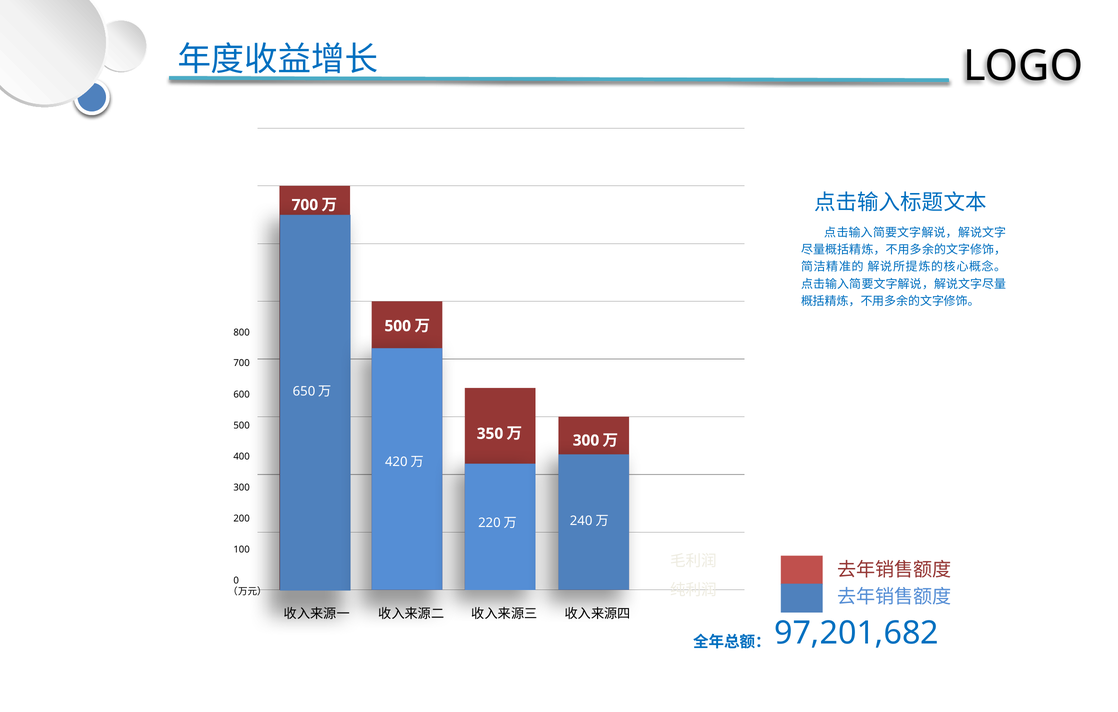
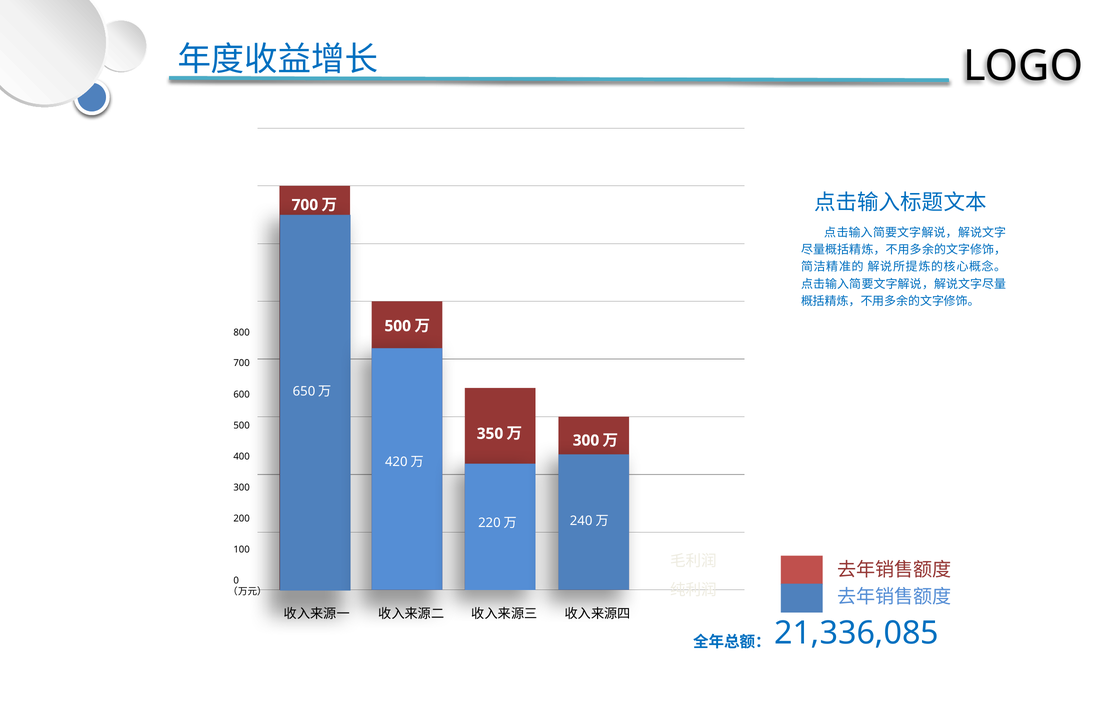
97,201,682: 97,201,682 -> 21,336,085 (857, 633)
